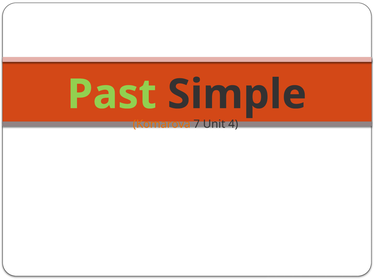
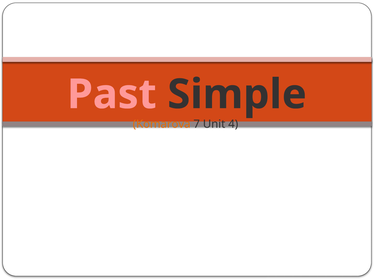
Past colour: light green -> pink (112, 95)
